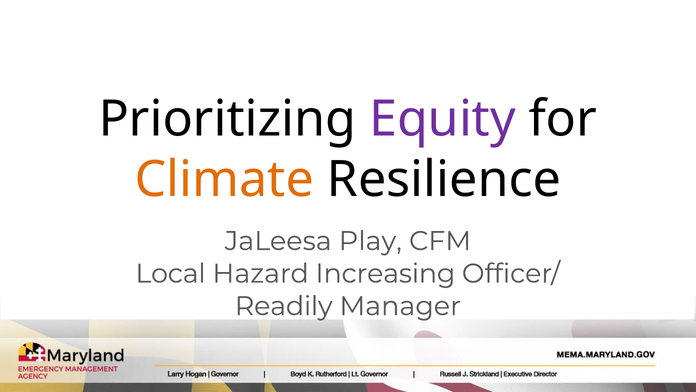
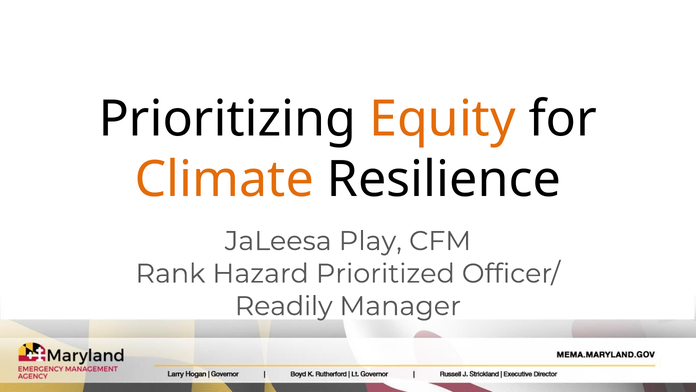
Equity colour: purple -> orange (442, 119)
Local: Local -> Rank (170, 273)
Increasing: Increasing -> Prioritized (385, 273)
